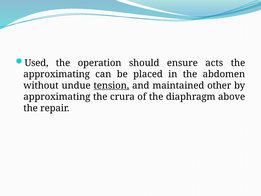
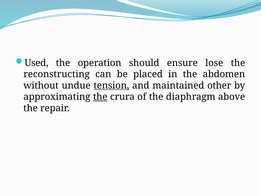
acts: acts -> lose (214, 63)
approximating: approximating -> reconstructing (57, 74)
the underline: none -> present (100, 97)
